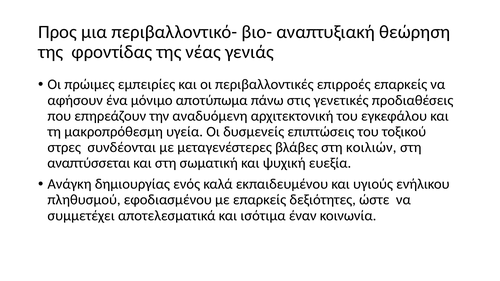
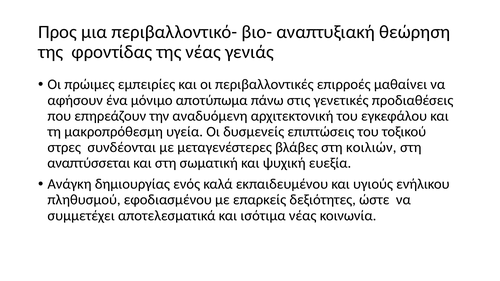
επιρροές επαρκείς: επαρκείς -> μαθαίνει (401, 85)
ισότιμα έναν: έναν -> νέας (303, 216)
